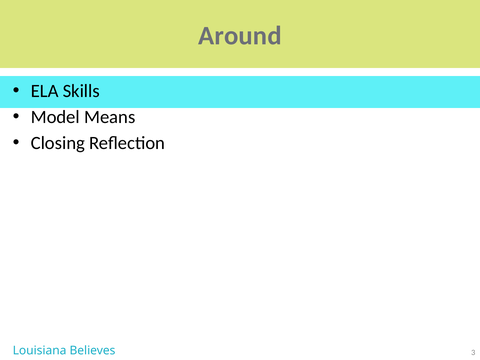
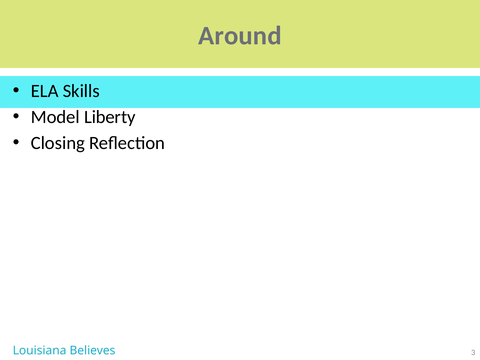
Means: Means -> Liberty (110, 117)
